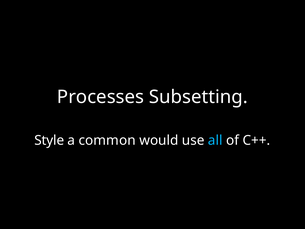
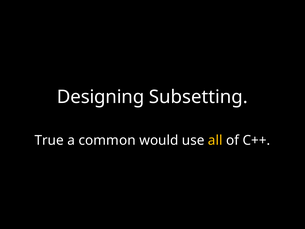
Processes: Processes -> Designing (101, 97)
Style: Style -> True (49, 140)
all colour: light blue -> yellow (215, 140)
